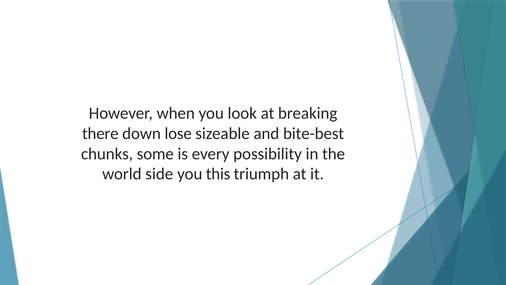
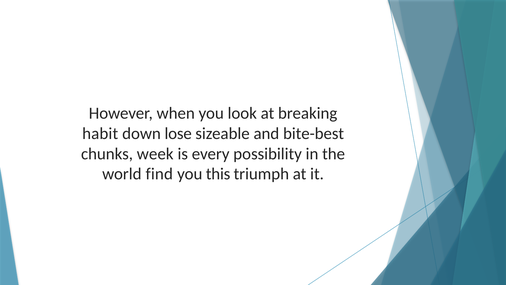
there: there -> habit (100, 133)
some: some -> week (155, 154)
side: side -> find (159, 174)
